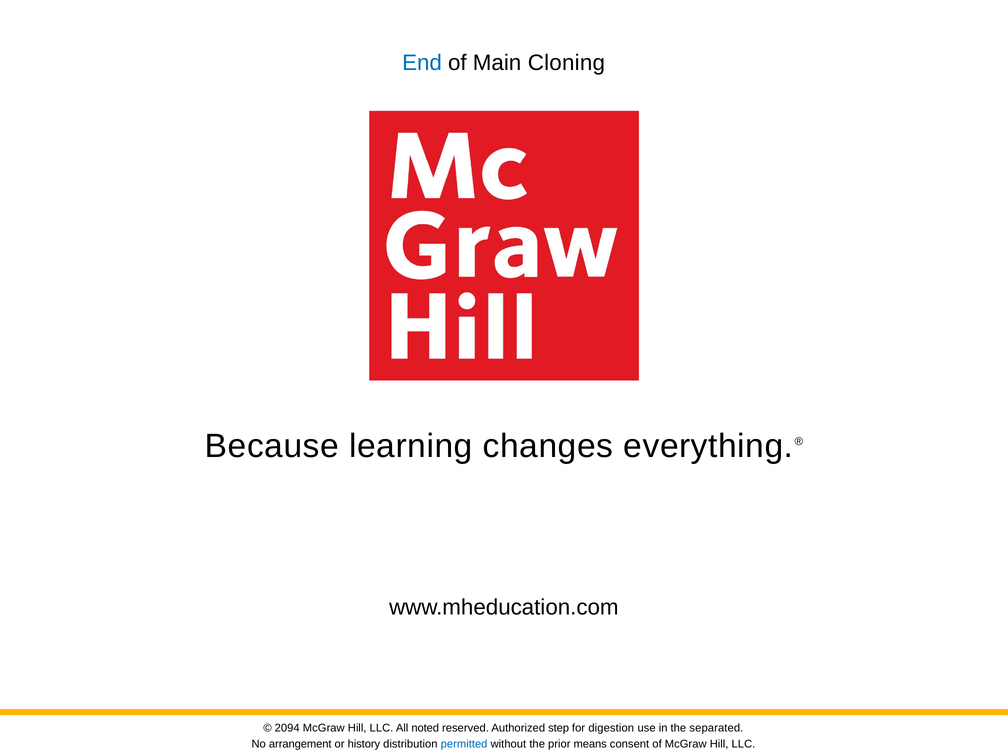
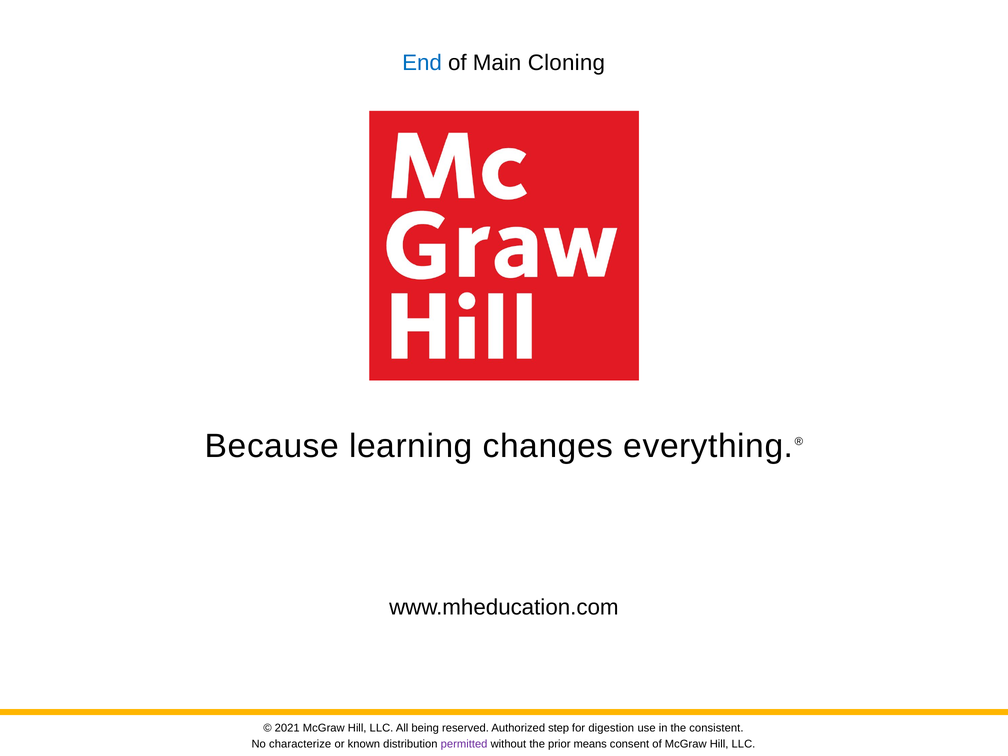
2094: 2094 -> 2021 (287, 728)
noted: noted -> being (425, 728)
separated: separated -> consistent (716, 728)
arrangement: arrangement -> characterize (300, 744)
history: history -> known (364, 744)
permitted colour: blue -> purple (464, 744)
